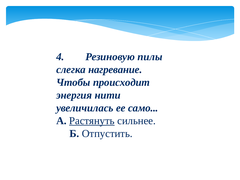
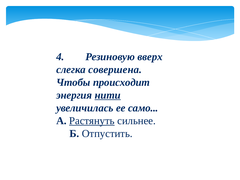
пилы: пилы -> вверх (150, 57)
нагревание: нагревание -> совершена (115, 70)
нити underline: none -> present (108, 95)
